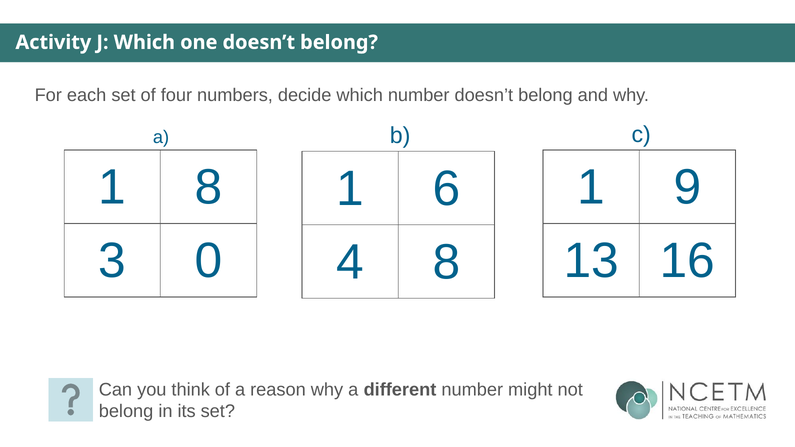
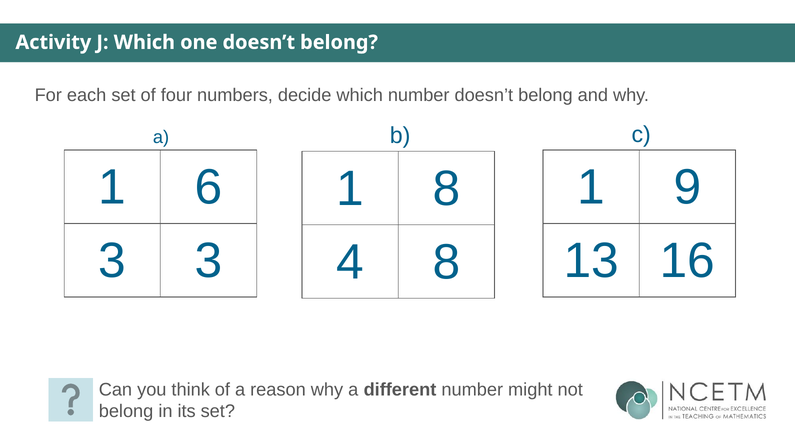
1 8: 8 -> 6 (209, 188)
1 6: 6 -> 8 (446, 189)
3 0: 0 -> 3 (209, 261)
